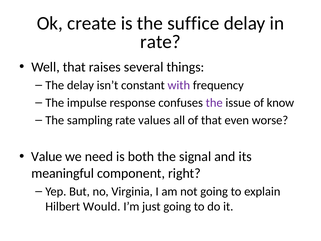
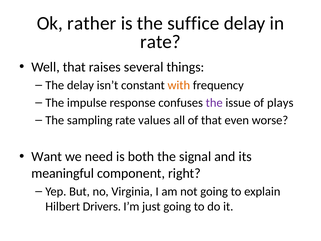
create: create -> rather (92, 23)
with colour: purple -> orange (179, 85)
know: know -> plays (280, 103)
Value: Value -> Want (47, 156)
Would: Would -> Drivers (102, 206)
